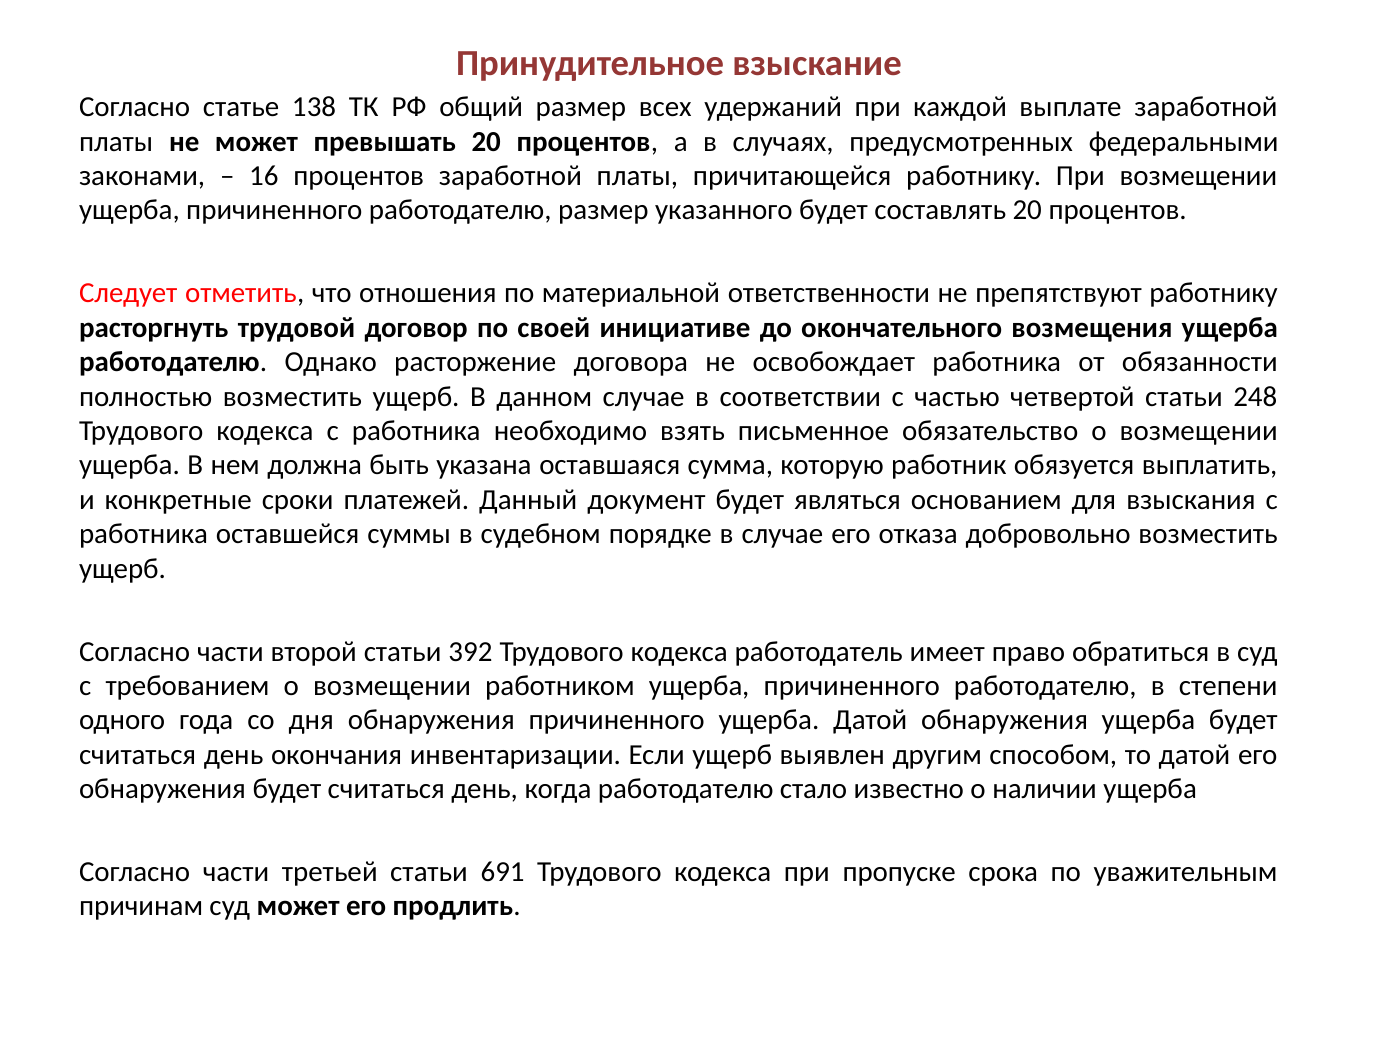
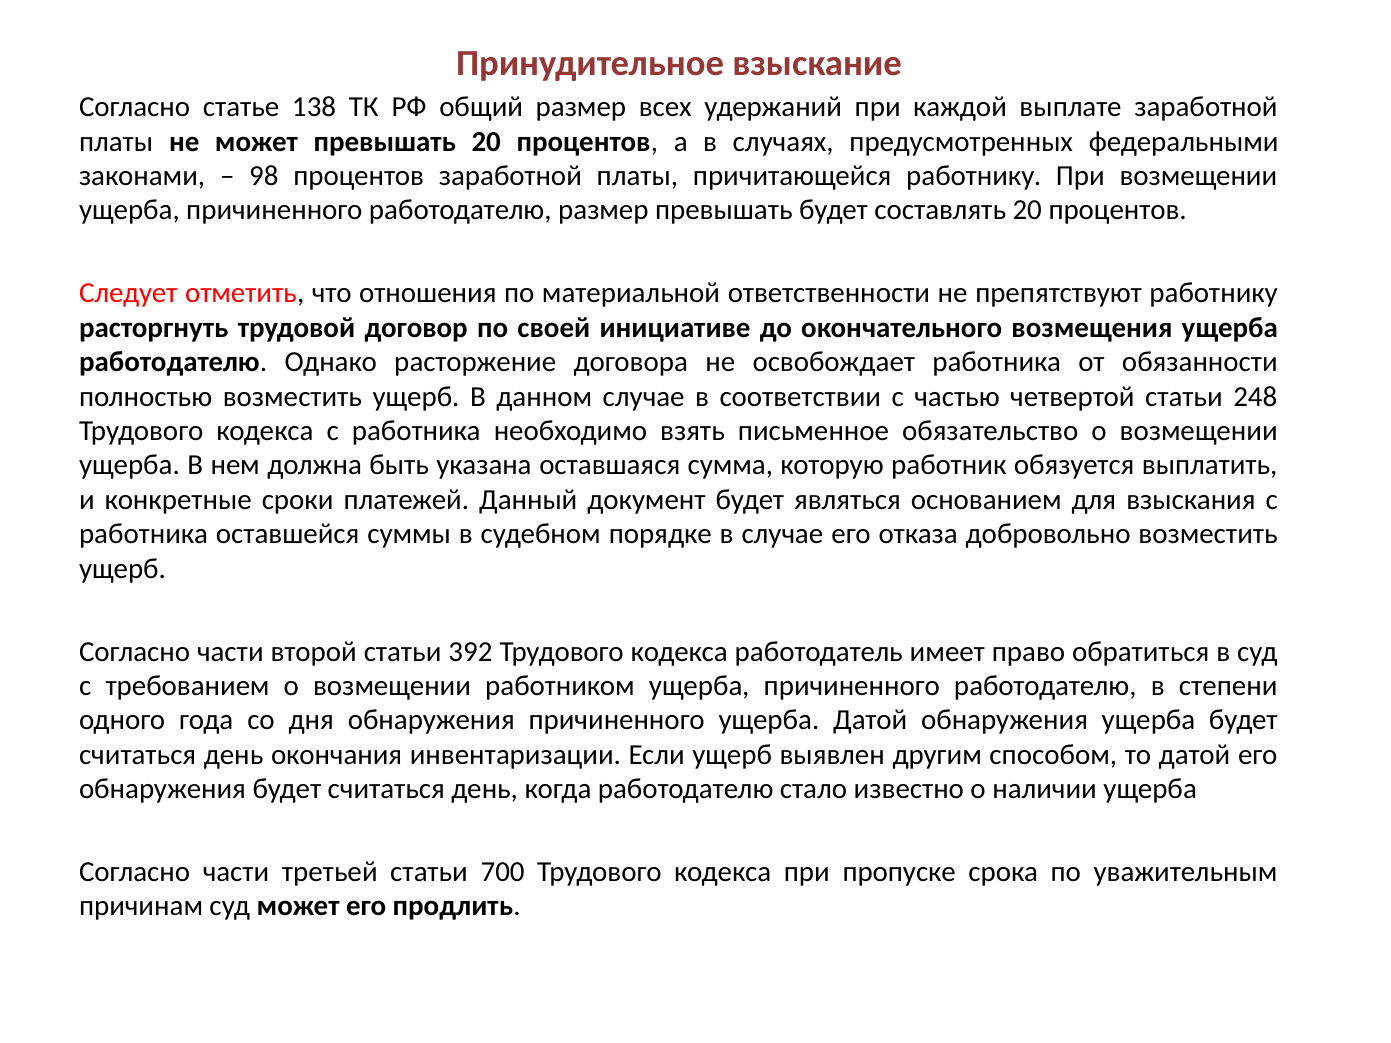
16: 16 -> 98 (264, 176)
размер указанного: указанного -> превышать (724, 210)
691: 691 -> 700 (503, 872)
